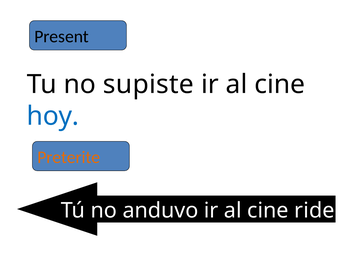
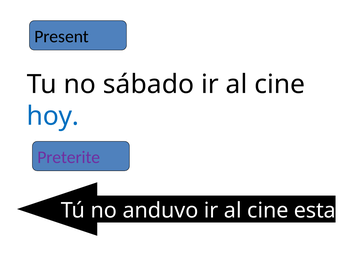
supiste: supiste -> sábado (149, 84)
Preterite colour: orange -> purple (69, 157)
ride: ride -> esta (318, 210)
